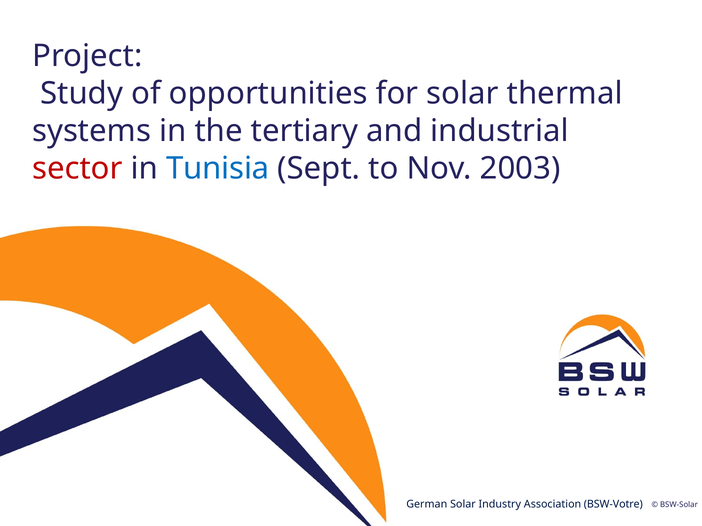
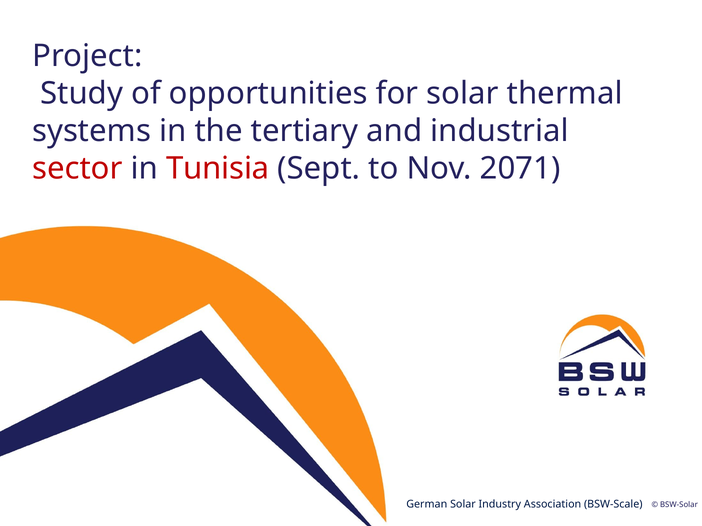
Tunisia colour: blue -> red (218, 168)
2003: 2003 -> 2071 (520, 168)
BSW-Votre: BSW-Votre -> BSW-Scale (613, 505)
